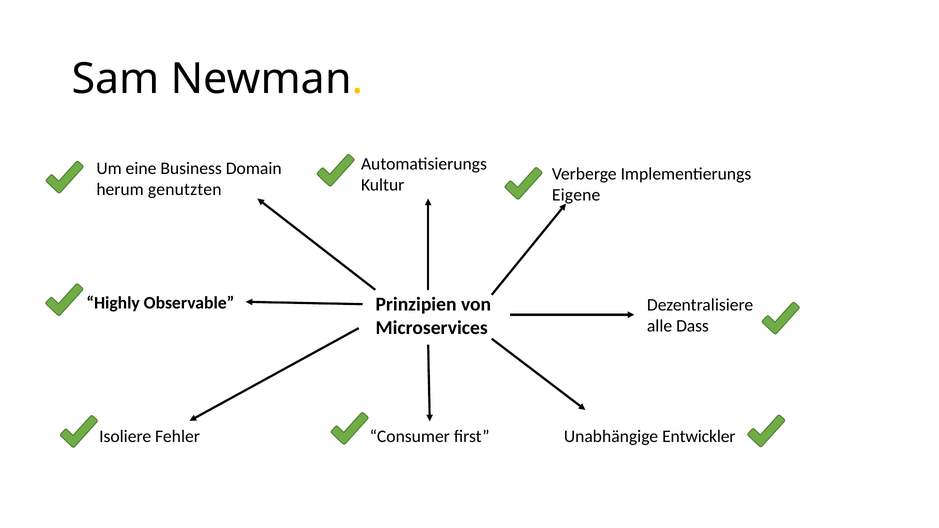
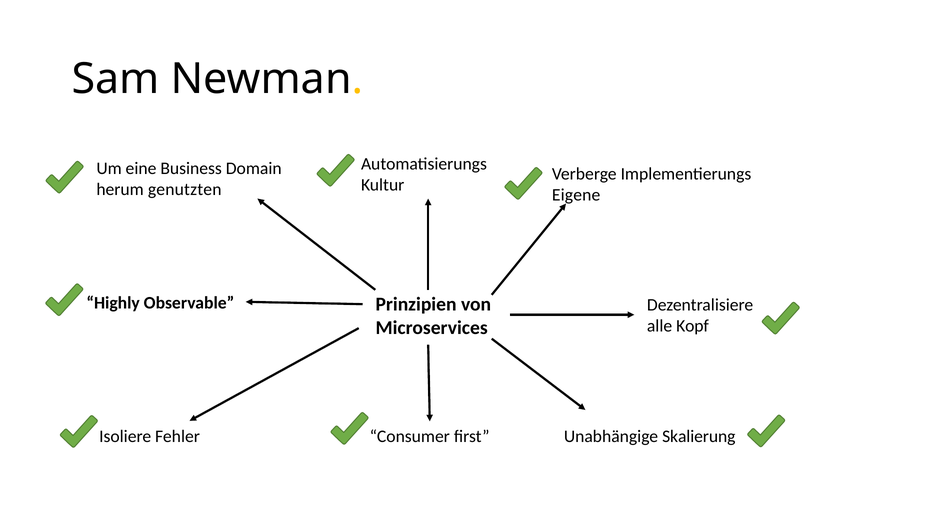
Dass: Dass -> Kopf (692, 326)
Entwickler: Entwickler -> Skalierung (699, 437)
